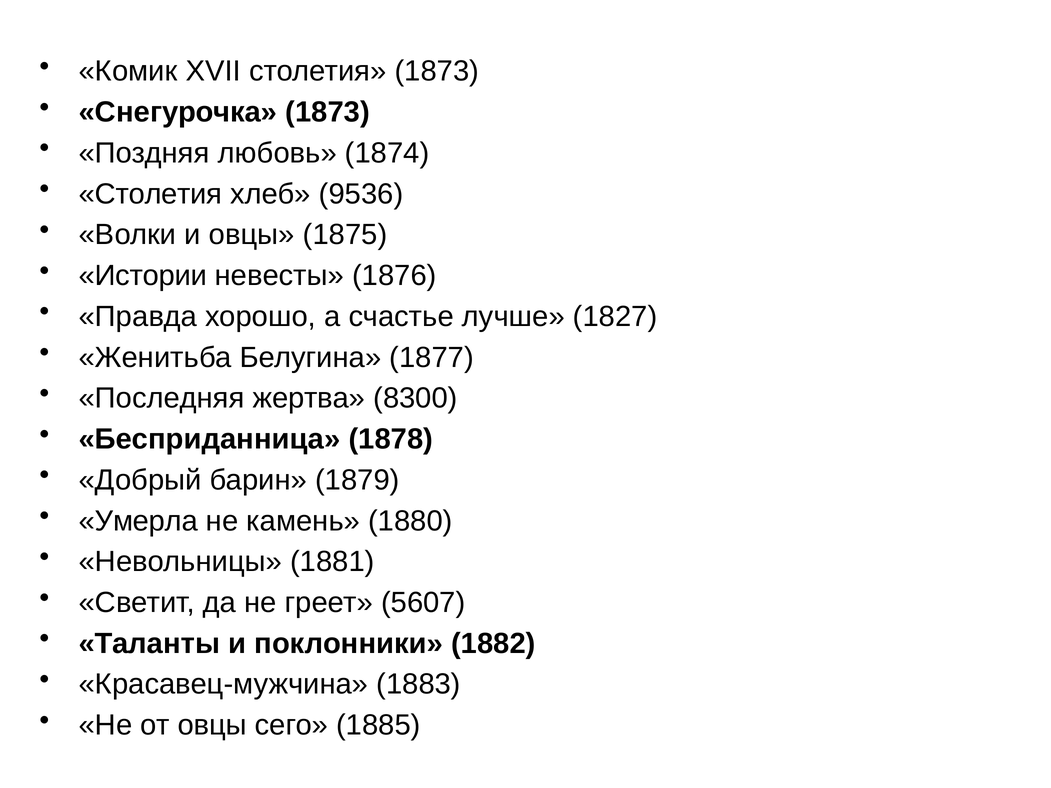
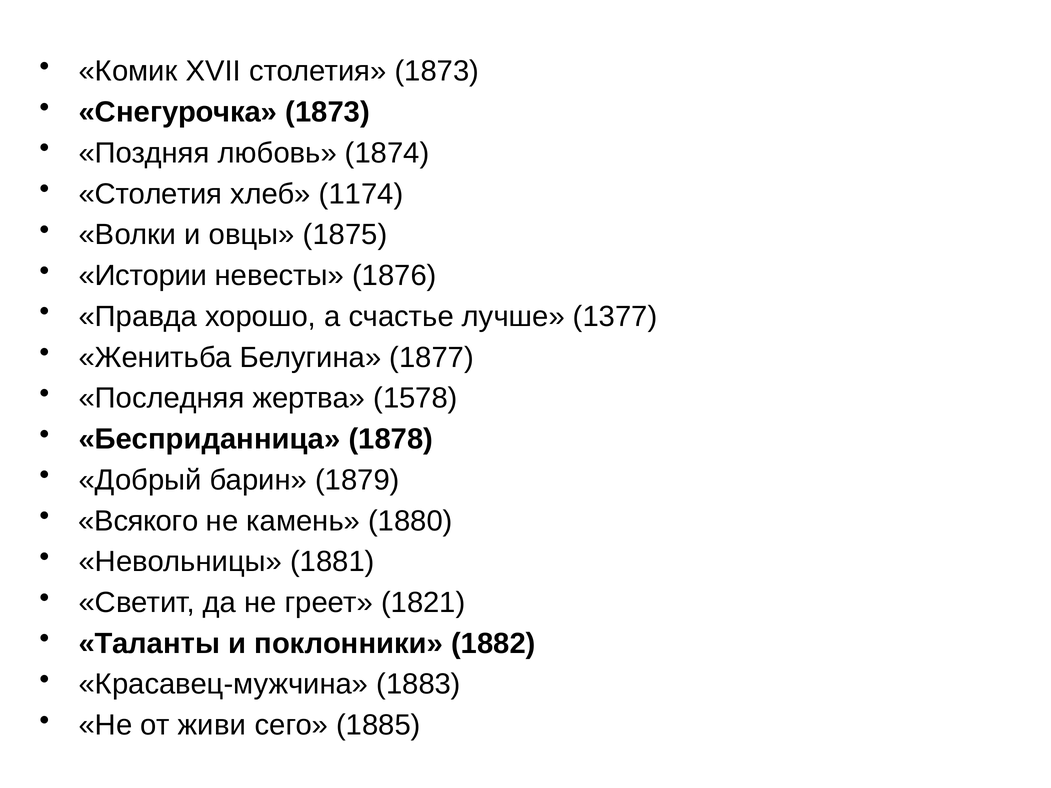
9536: 9536 -> 1174 (361, 194)
1827: 1827 -> 1377 (615, 317)
8300: 8300 -> 1578 (415, 398)
Умерла: Умерла -> Всякого (138, 521)
5607: 5607 -> 1821 (423, 603)
от овцы: овцы -> живи (212, 725)
